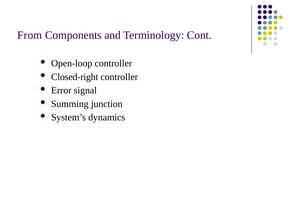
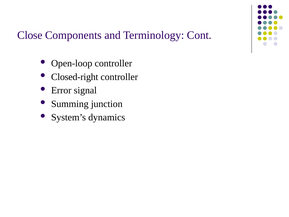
From: From -> Close (30, 35)
